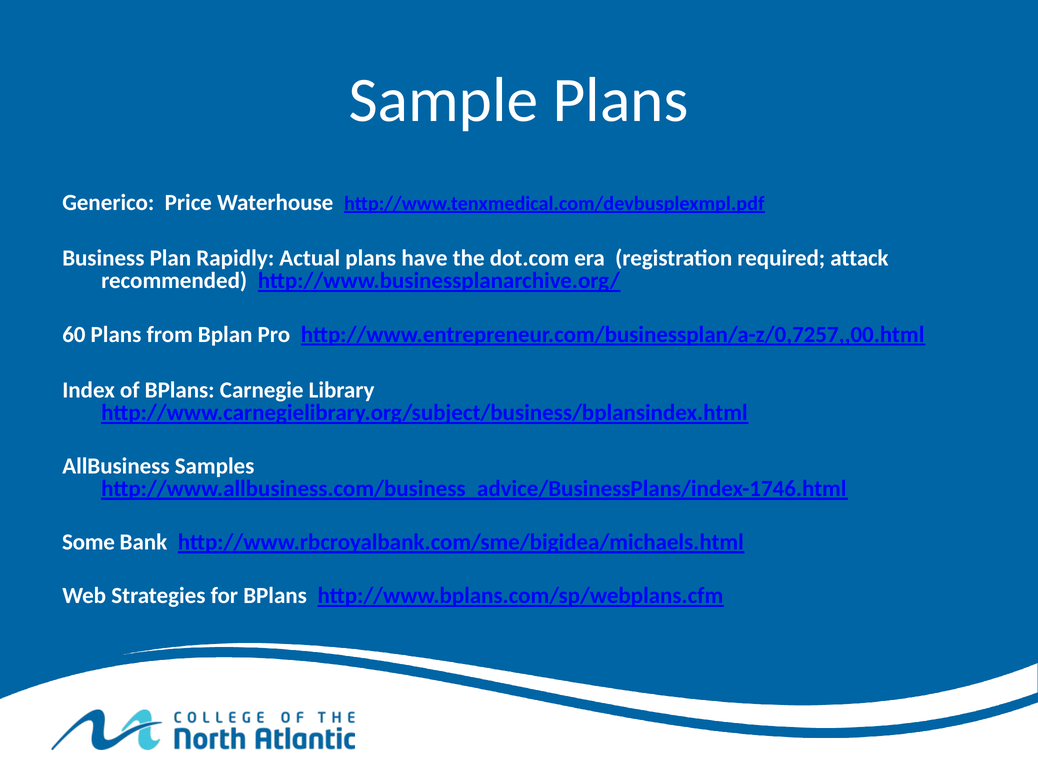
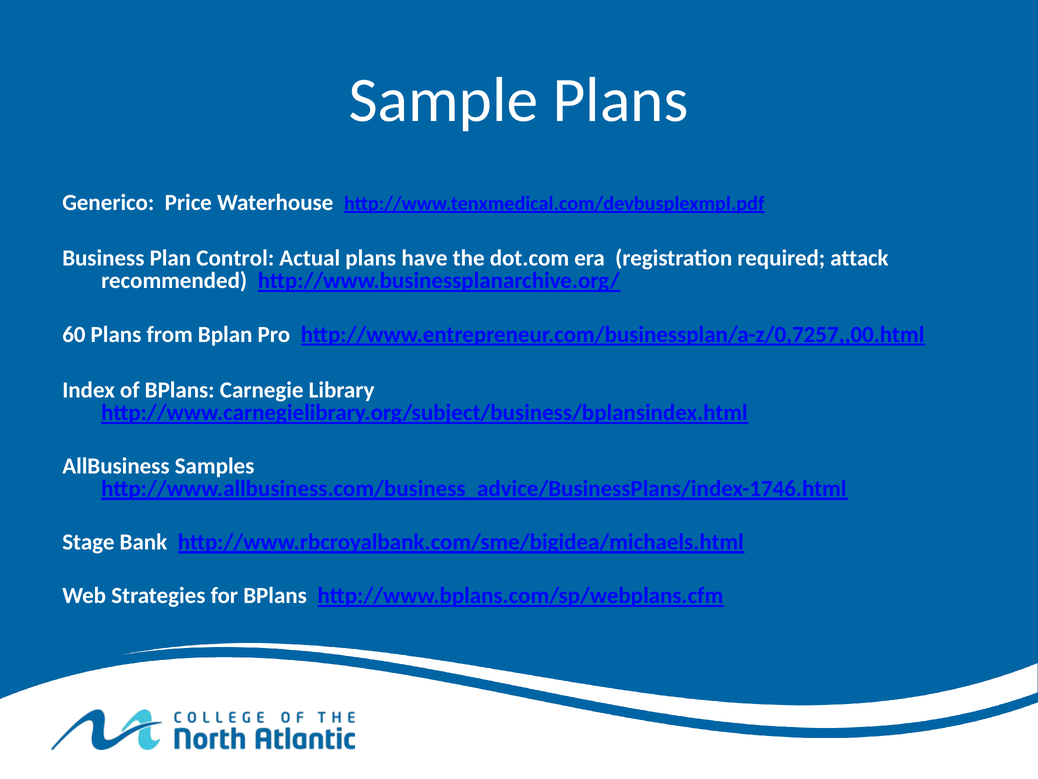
Rapidly: Rapidly -> Control (235, 258)
Some: Some -> Stage (88, 542)
